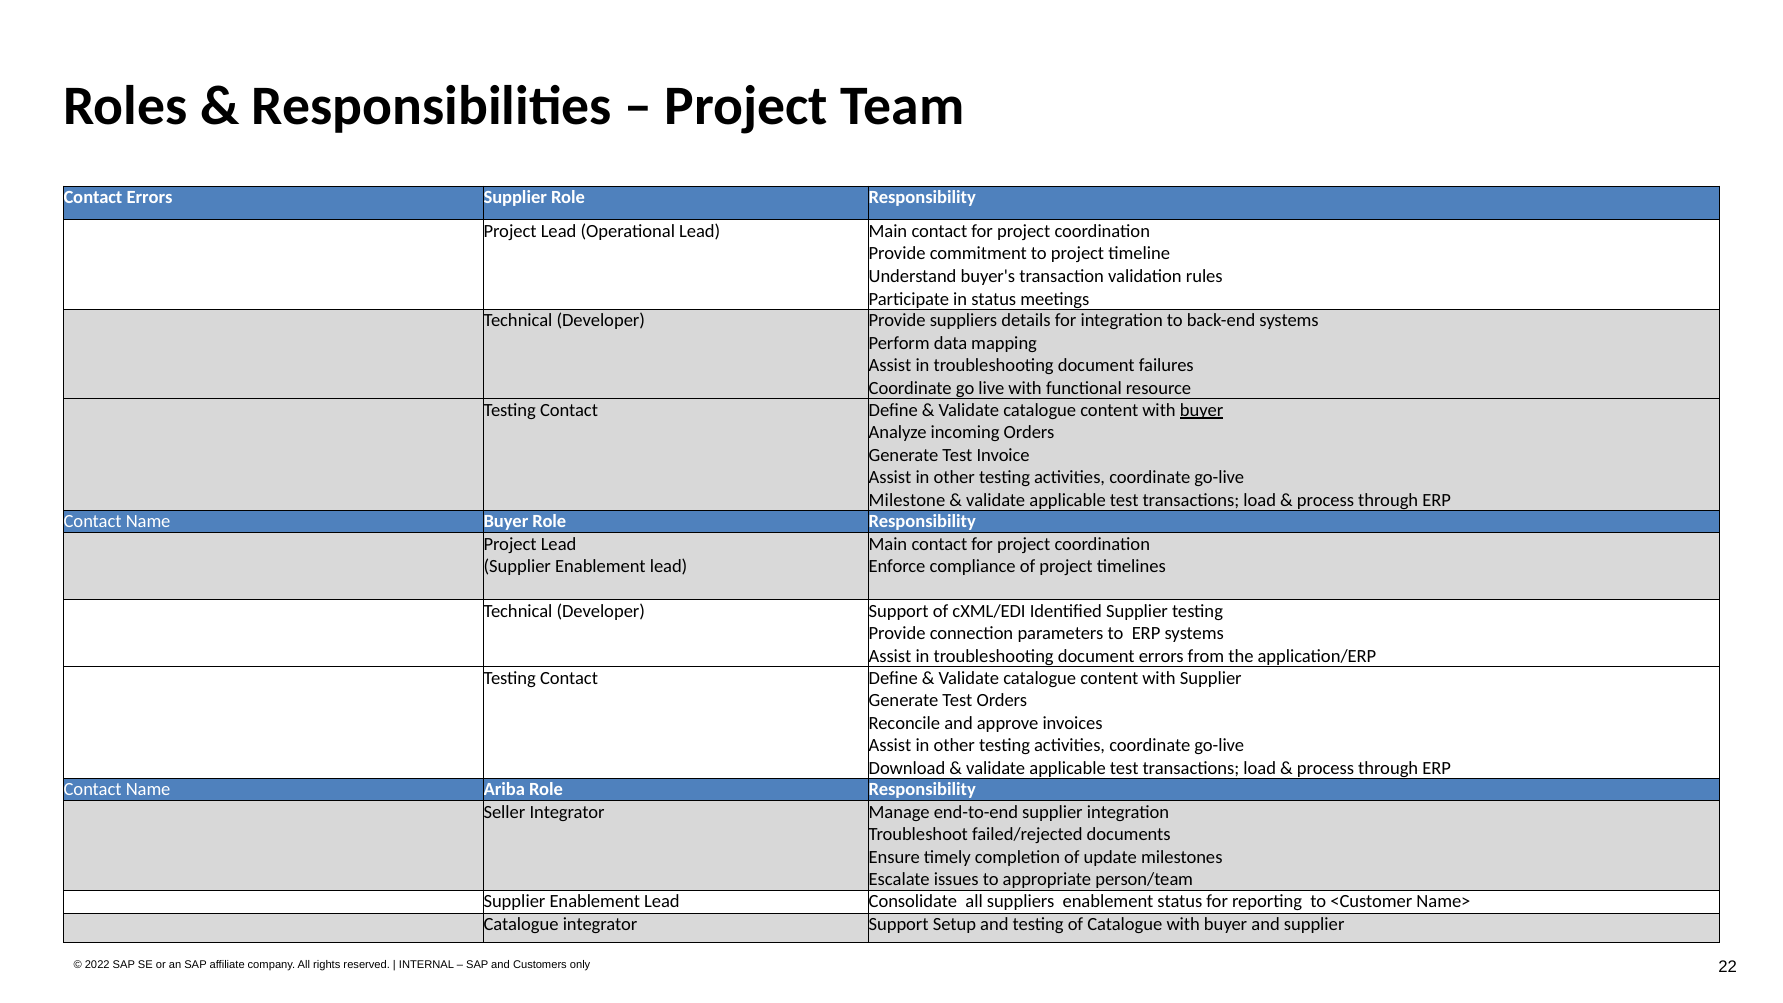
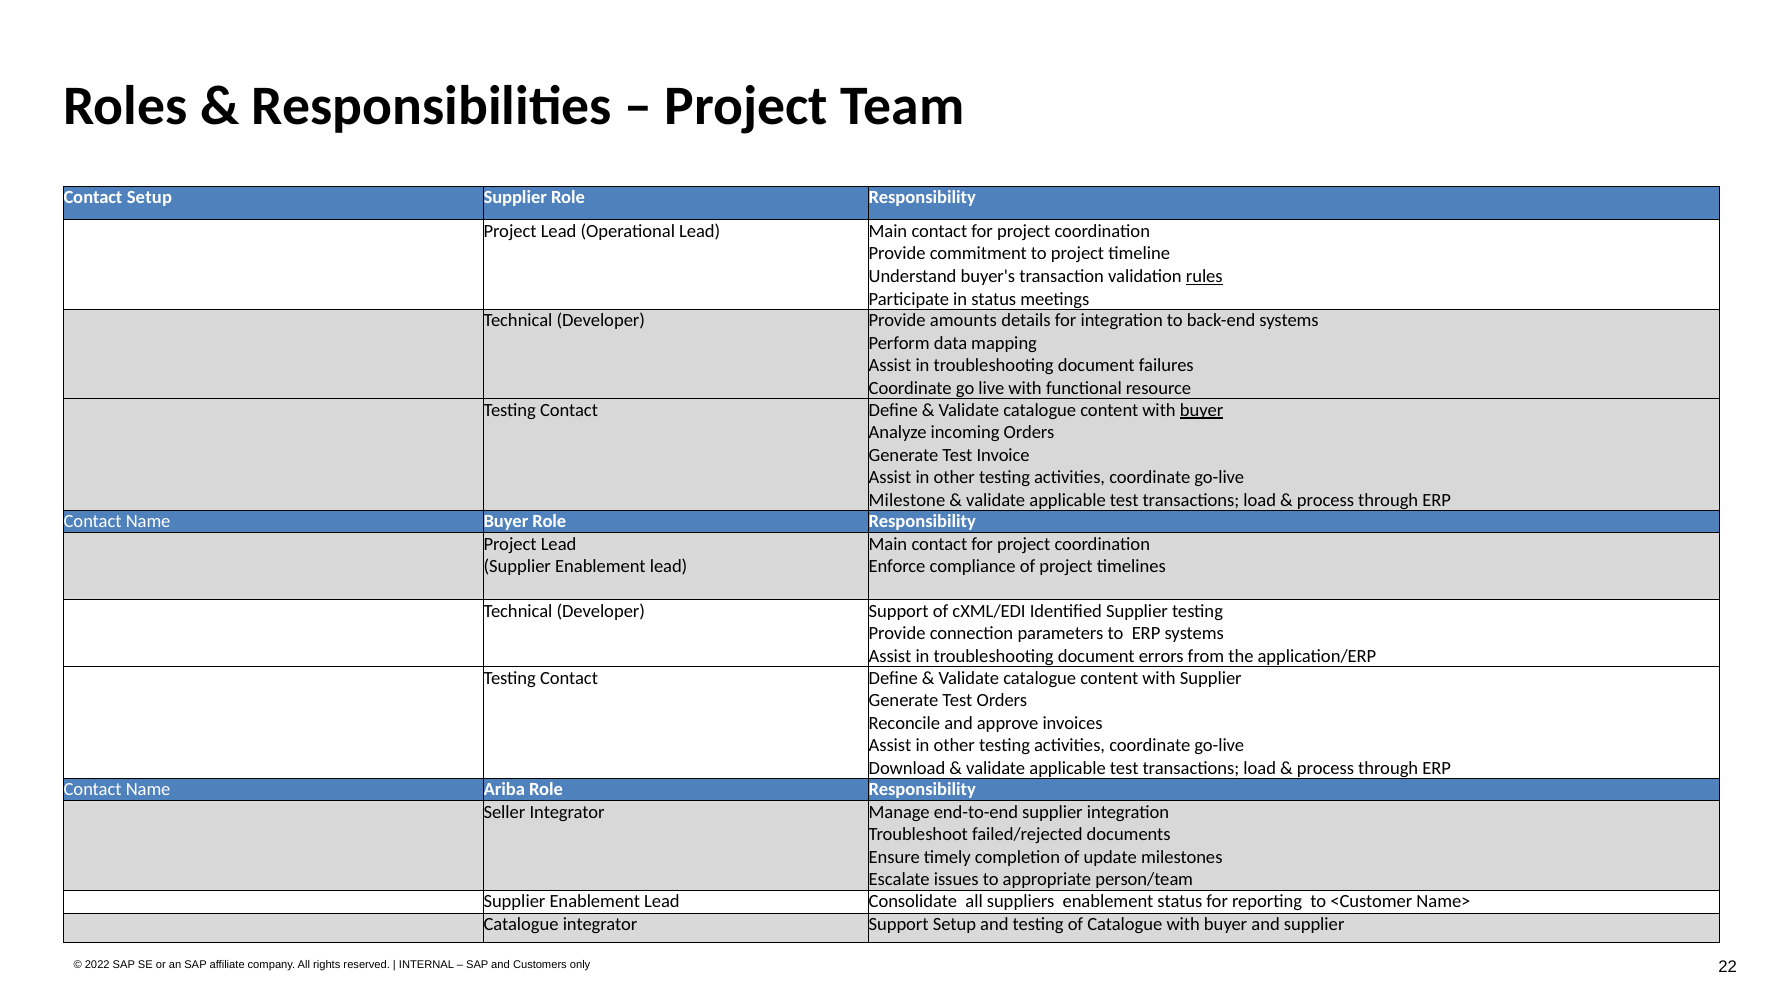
Contact Errors: Errors -> Setup (149, 197)
rules underline: none -> present (1204, 276)
Provide suppliers: suppliers -> amounts (963, 321)
